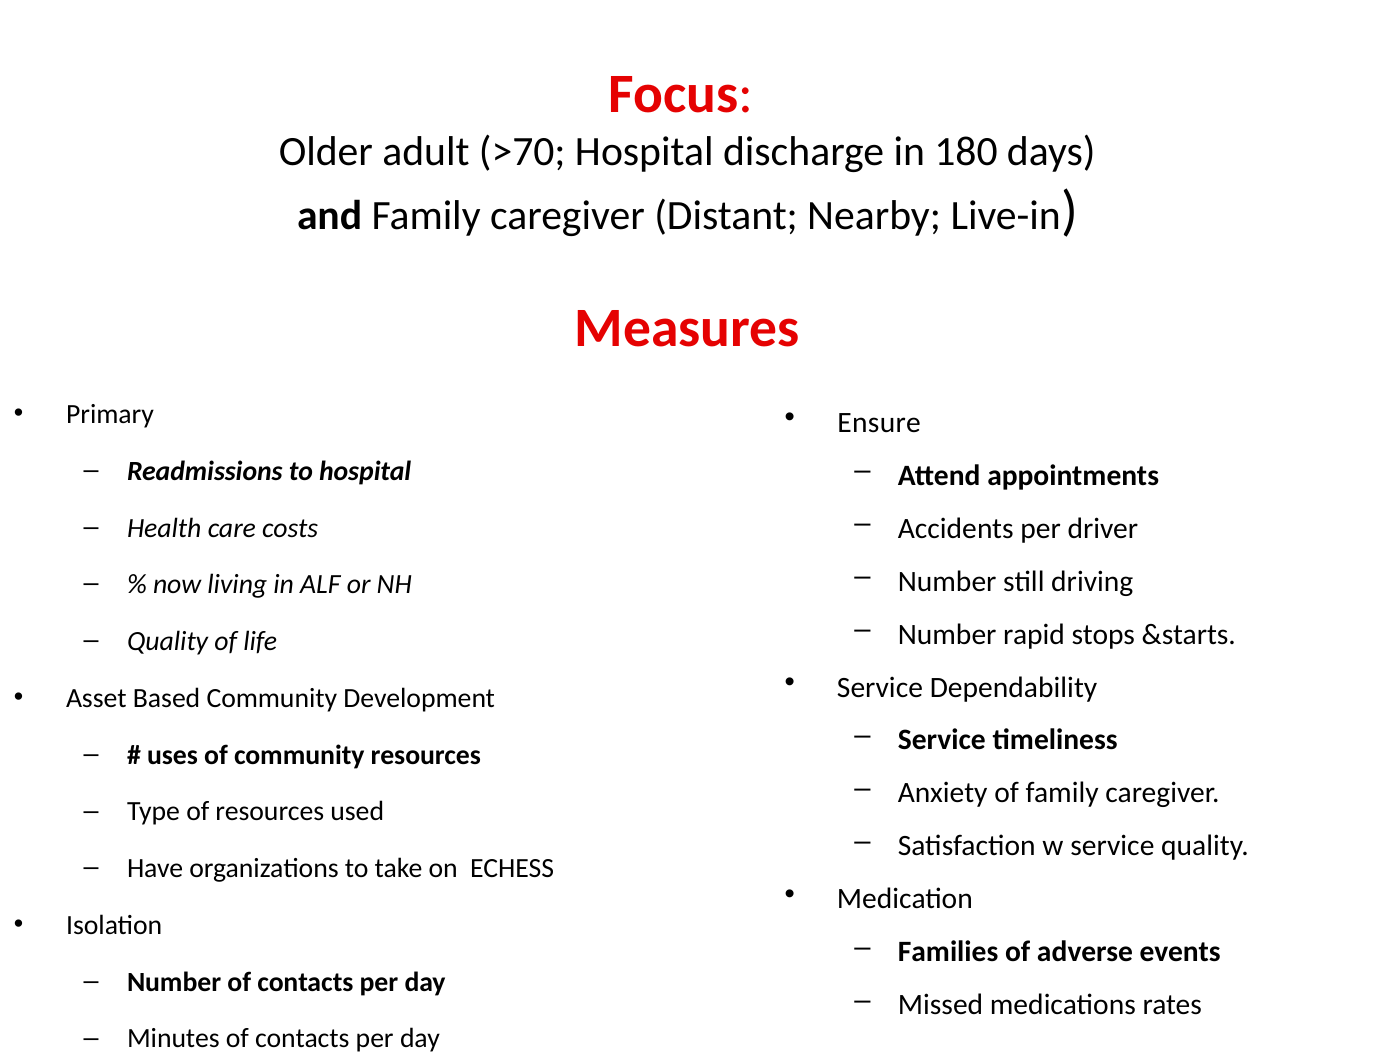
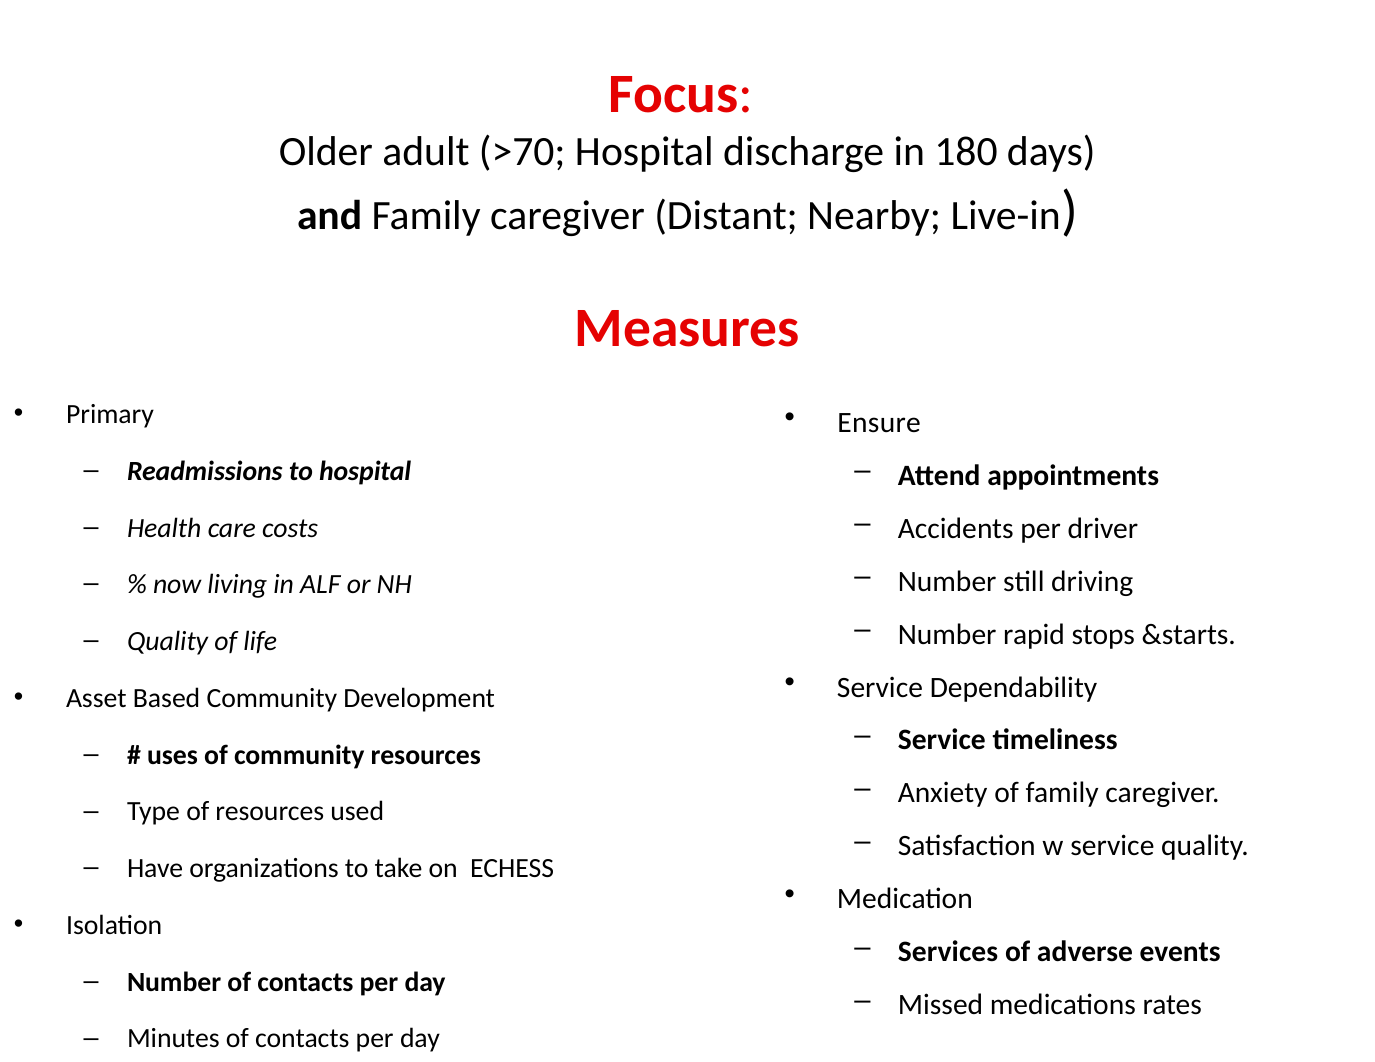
Families: Families -> Services (948, 953)
